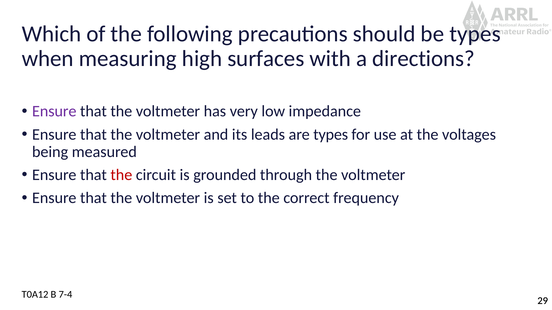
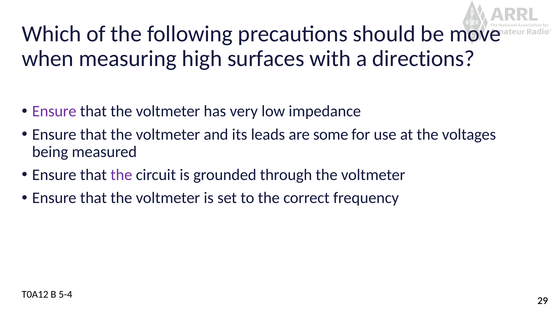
be types: types -> move (475, 34)
are types: types -> some (331, 135)
the colour: red -> purple (121, 175)
7-4: 7-4 -> 5-4 (65, 295)
